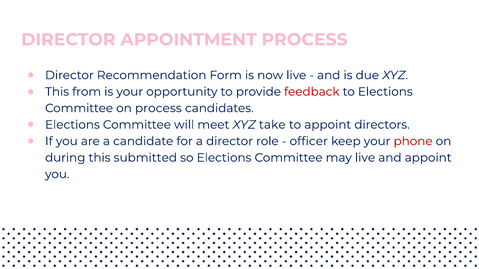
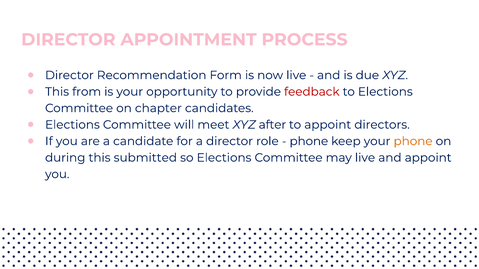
on process: process -> chapter (158, 108)
take: take -> after (272, 125)
officer: officer -> phone (309, 141)
phone colour: red -> orange (413, 141)
